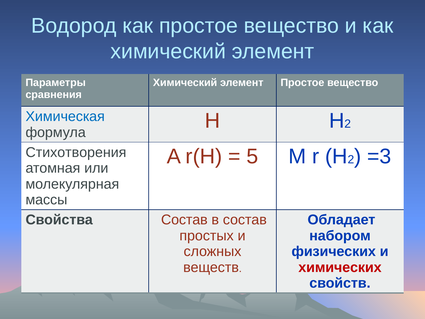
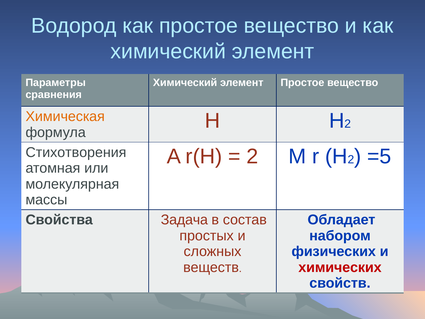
Химическая colour: blue -> orange (65, 116)
5: 5 -> 2 (252, 156)
=3: =3 -> =5 (379, 156)
Свойства Состав: Состав -> Задача (184, 220)
